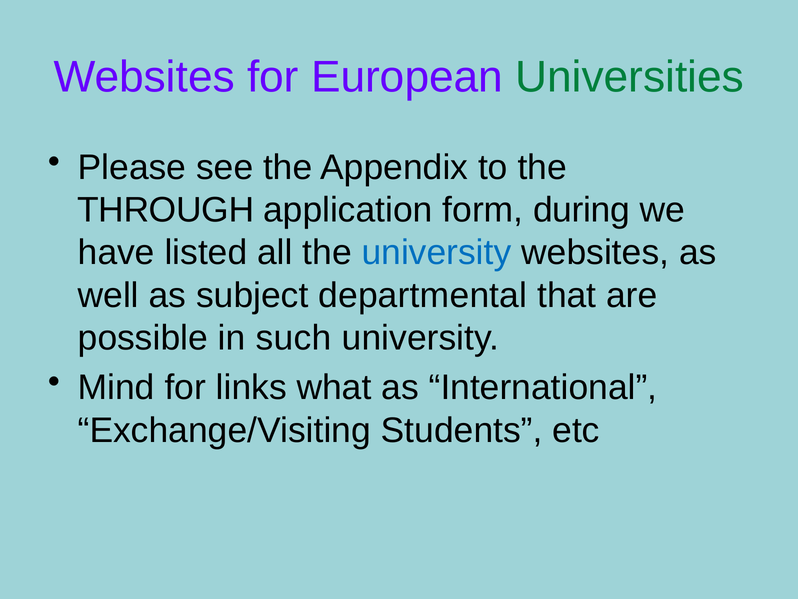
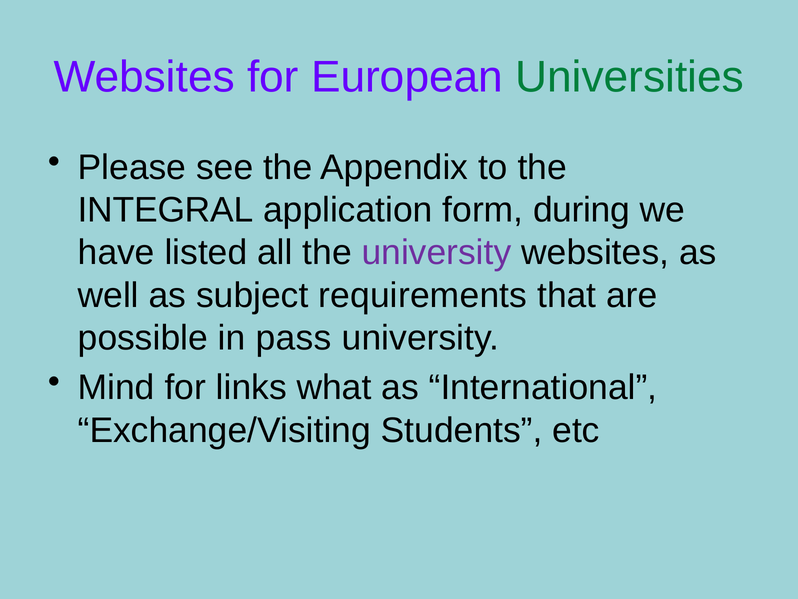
THROUGH: THROUGH -> INTEGRAL (166, 210)
university colour: blue -> purple (437, 253)
departmental: departmental -> requirements (423, 295)
such: such -> pass (293, 338)
